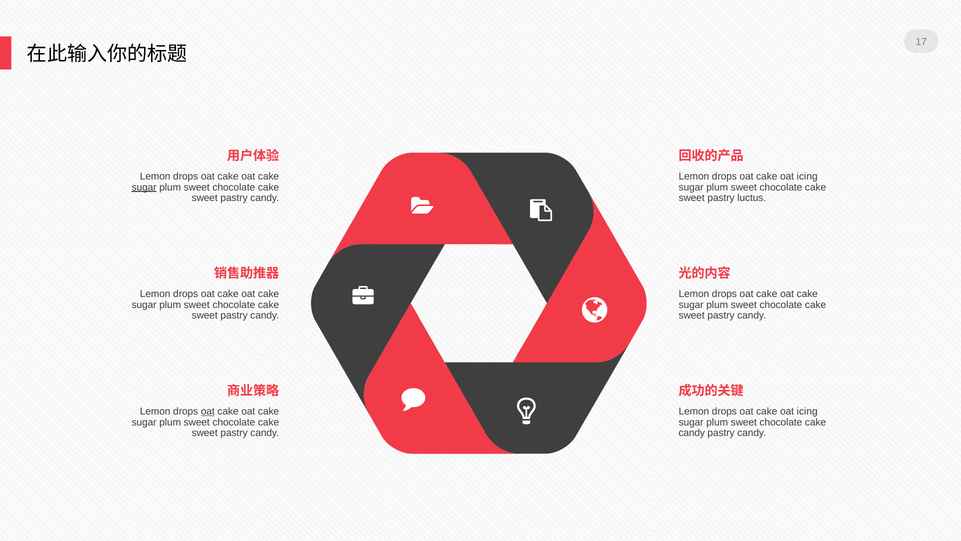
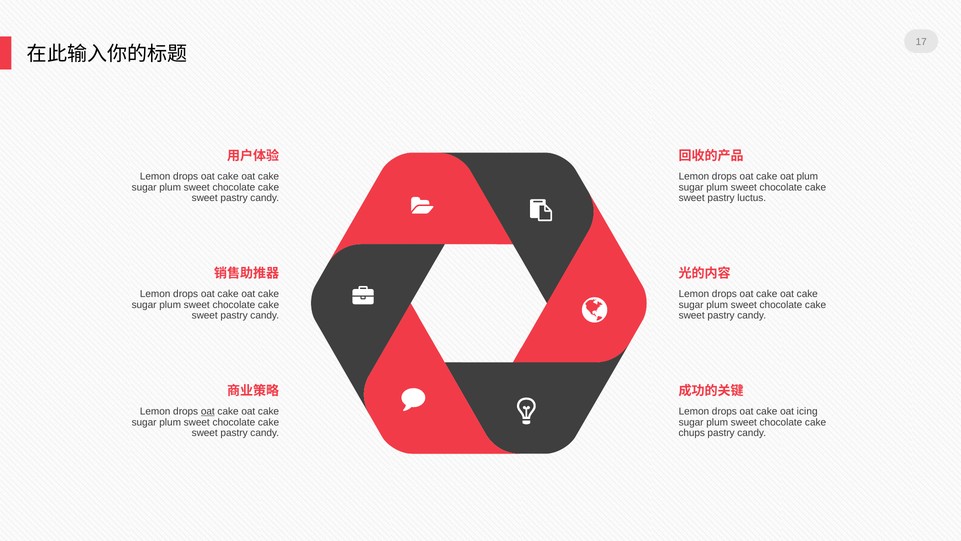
icing: icing -> plum (807, 176)
sugar underline: present -> none (144, 187)
candy: candy -> chups (692, 433)
